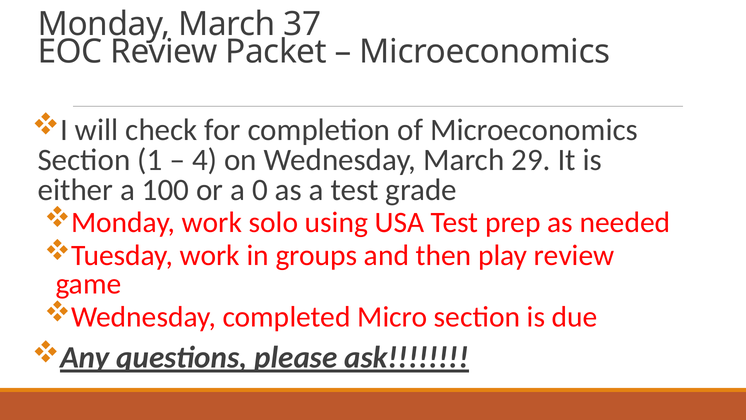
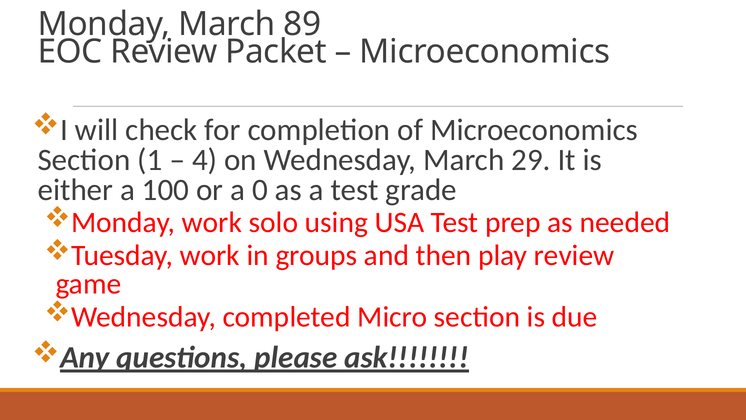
37: 37 -> 89 (302, 24)
